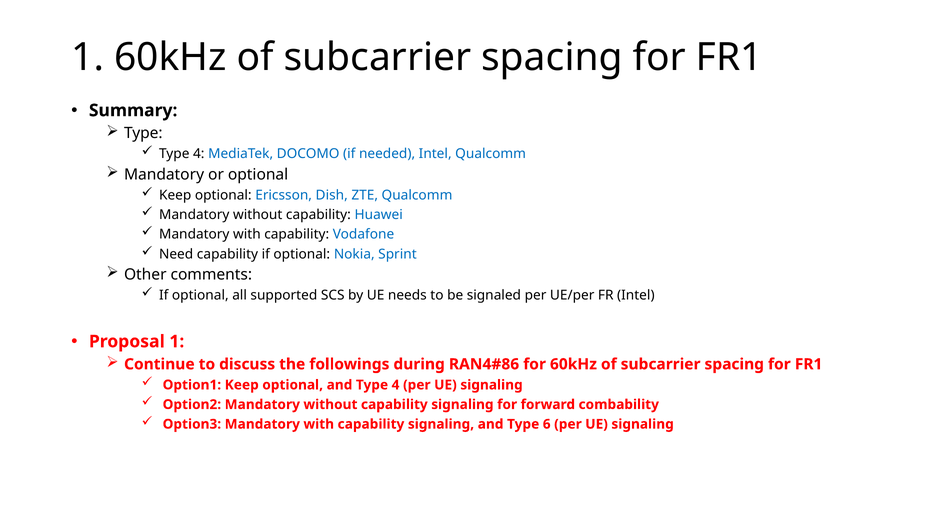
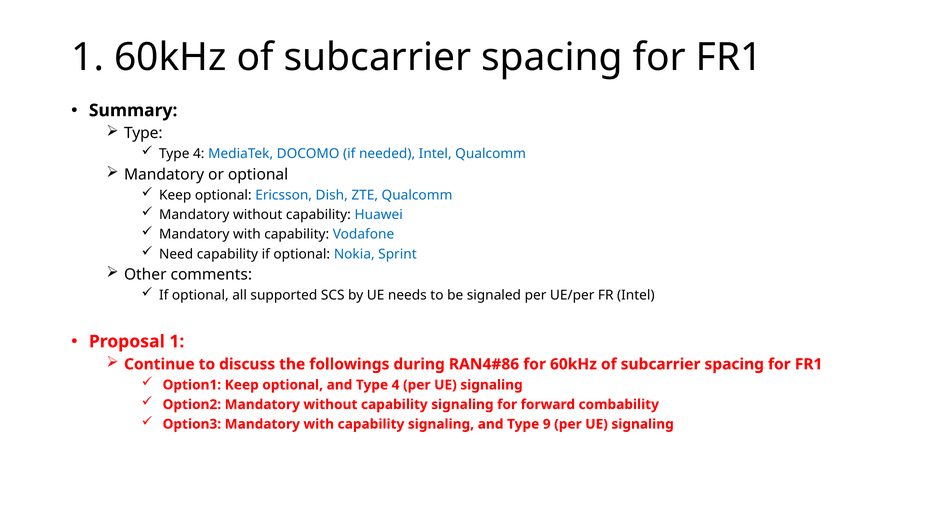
6: 6 -> 9 (547, 425)
